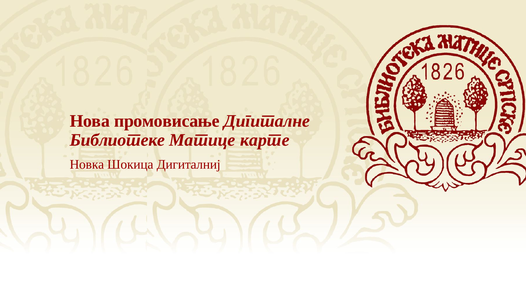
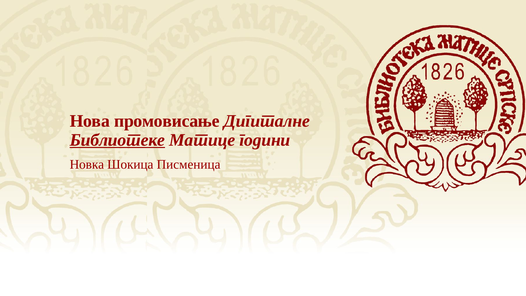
Библиотеке underline: none -> present (117, 140)
карте: карте -> години (265, 140)
Дигиталниј: Дигиталниј -> Писменица (189, 164)
